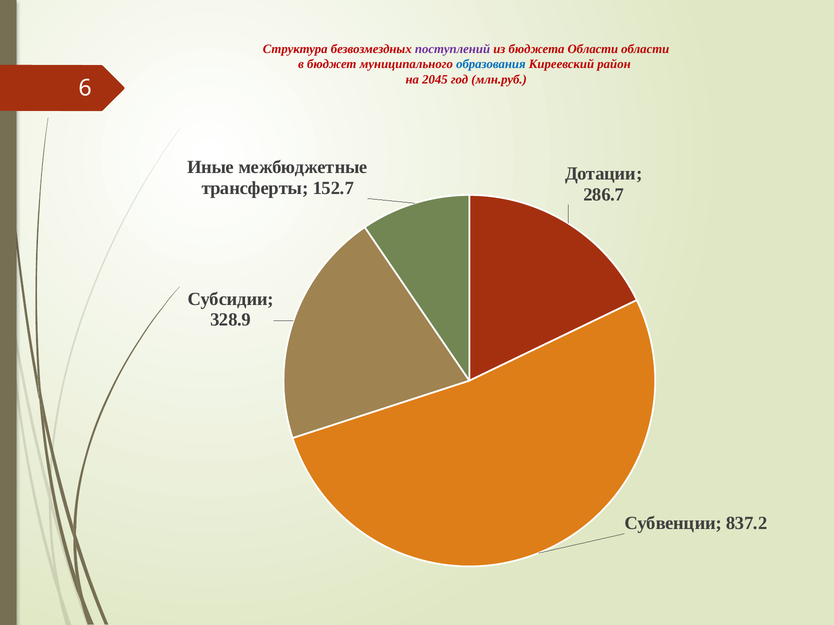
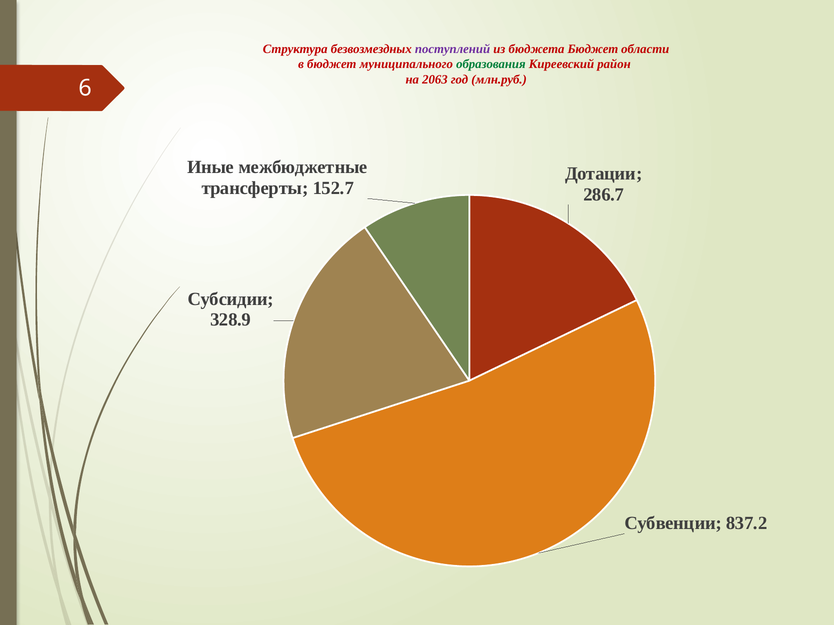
бюджета Области: Области -> Бюджет (593, 49)
образования colour: blue -> green (491, 64)
2045: 2045 -> 2063 (435, 80)
